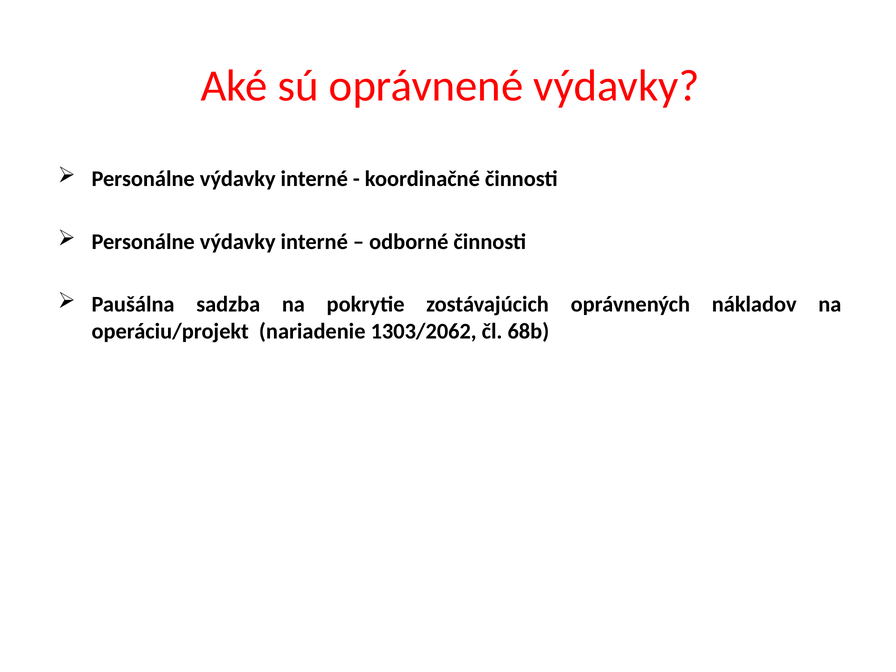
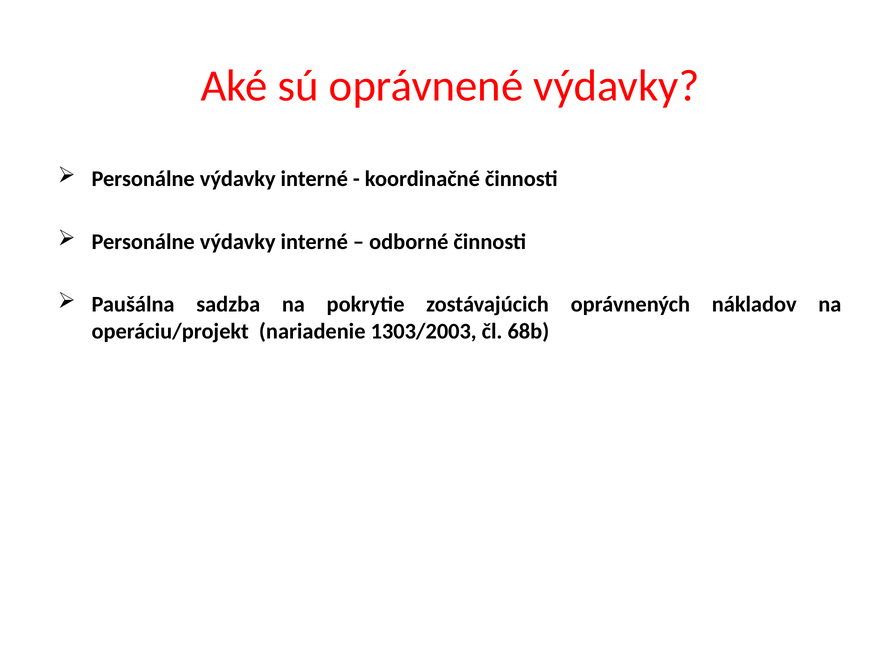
1303/2062: 1303/2062 -> 1303/2003 (424, 331)
